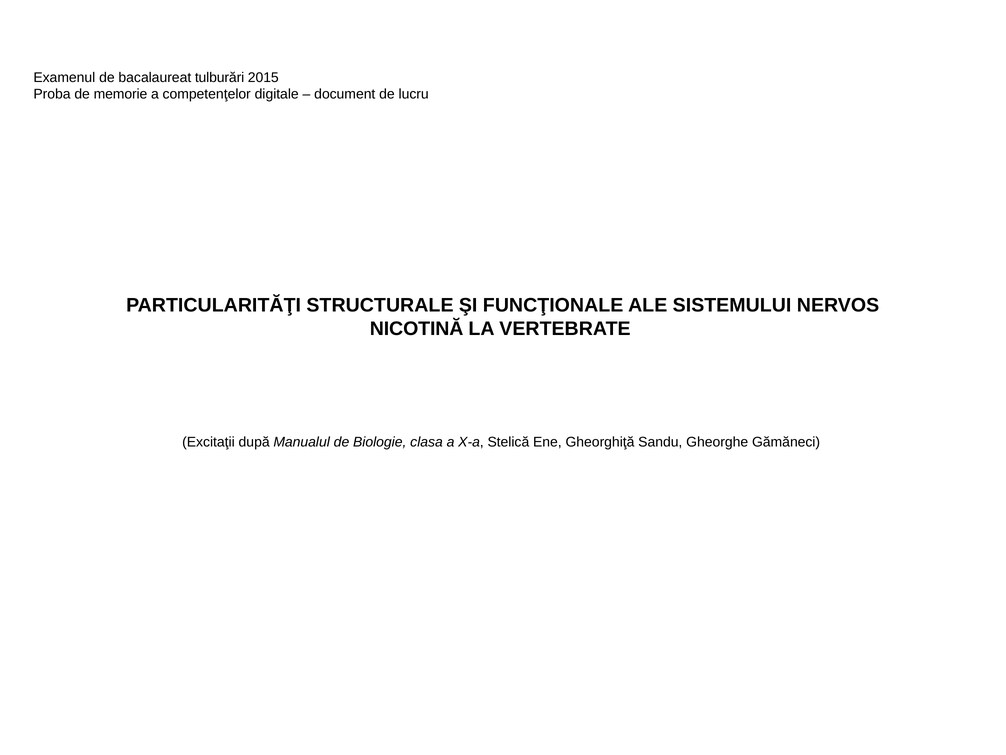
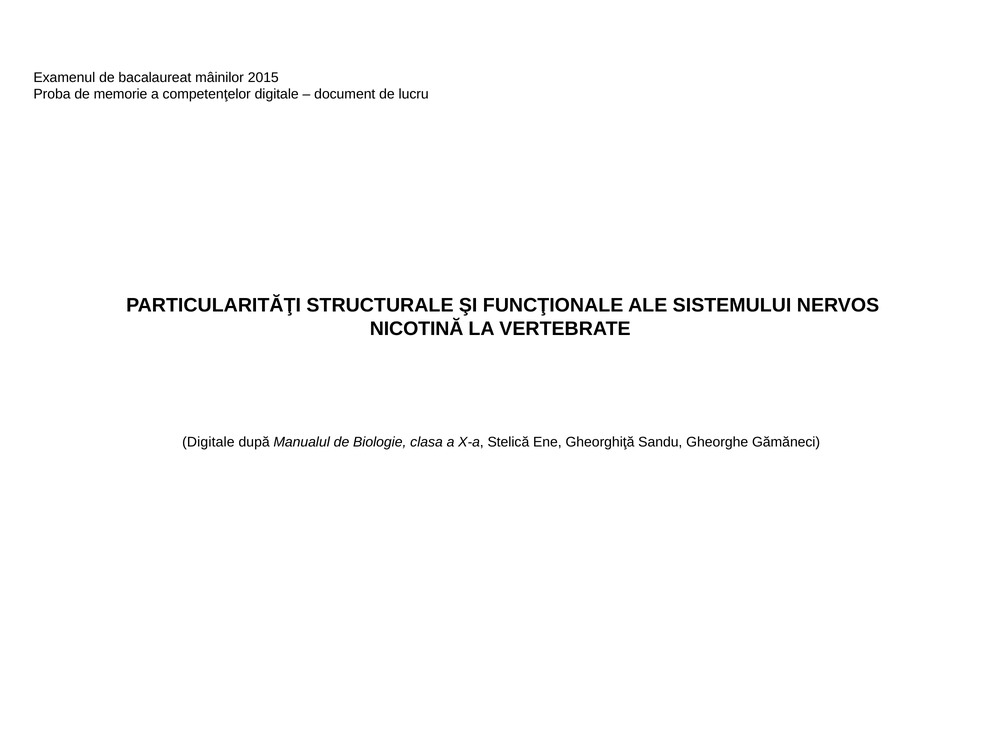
tulburări: tulburări -> mâinilor (220, 77)
Excitaţii: Excitaţii -> Digitale (208, 442)
